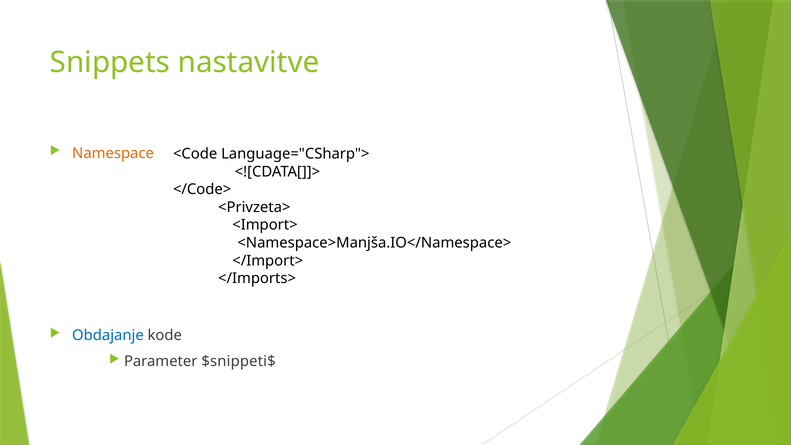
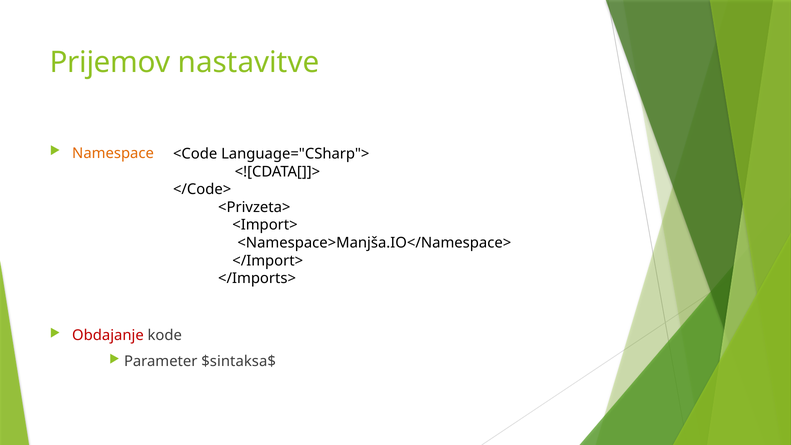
Snippets: Snippets -> Prijemov (110, 62)
Obdajanje colour: blue -> red (108, 335)
$snippeti$: $snippeti$ -> $sintaksa$ (239, 361)
